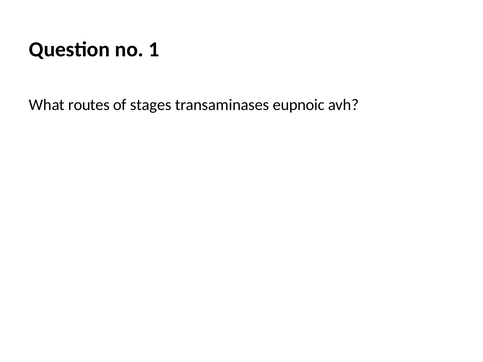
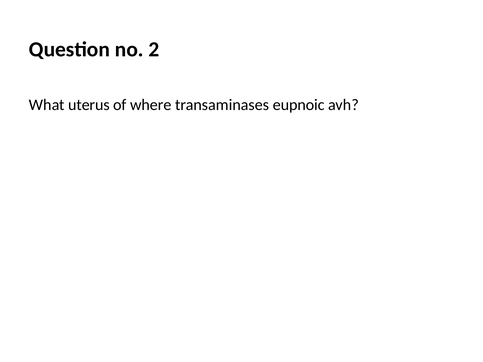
1: 1 -> 2 (154, 50)
routes: routes -> uterus (89, 105)
stages: stages -> where (151, 105)
